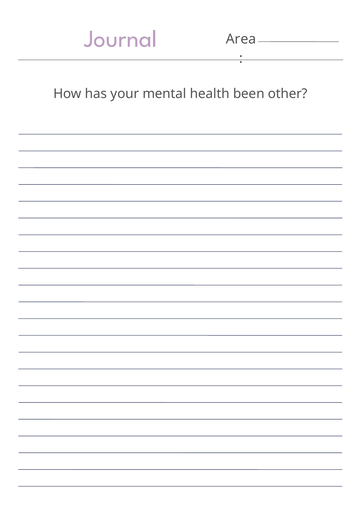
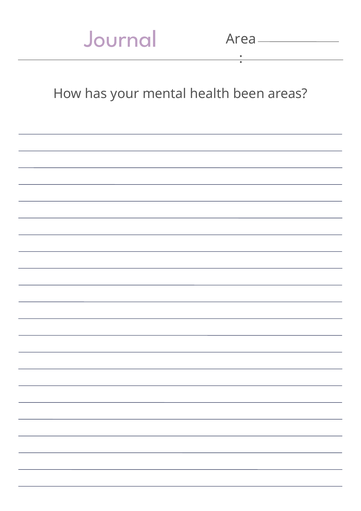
other: other -> areas (288, 94)
